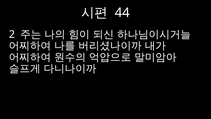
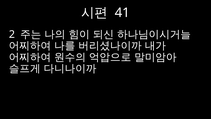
44: 44 -> 41 (122, 13)
